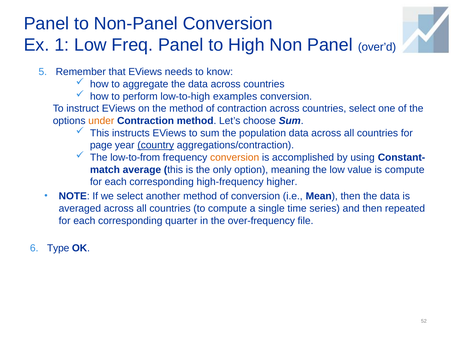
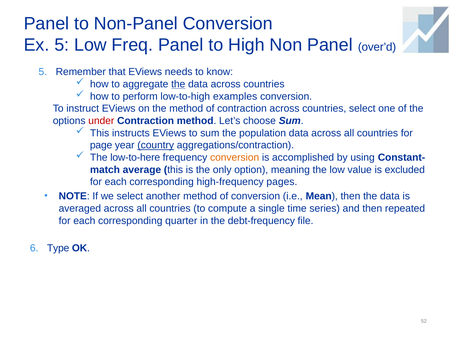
Ex 1: 1 -> 5 (62, 45)
the underline: none -> present (178, 84)
under colour: orange -> red (101, 121)
low-to-from: low-to-from -> low-to-here (135, 157)
is compute: compute -> excluded (405, 169)
higher: higher -> pages (282, 182)
over-frequency: over-frequency -> debt-frequency (261, 220)
